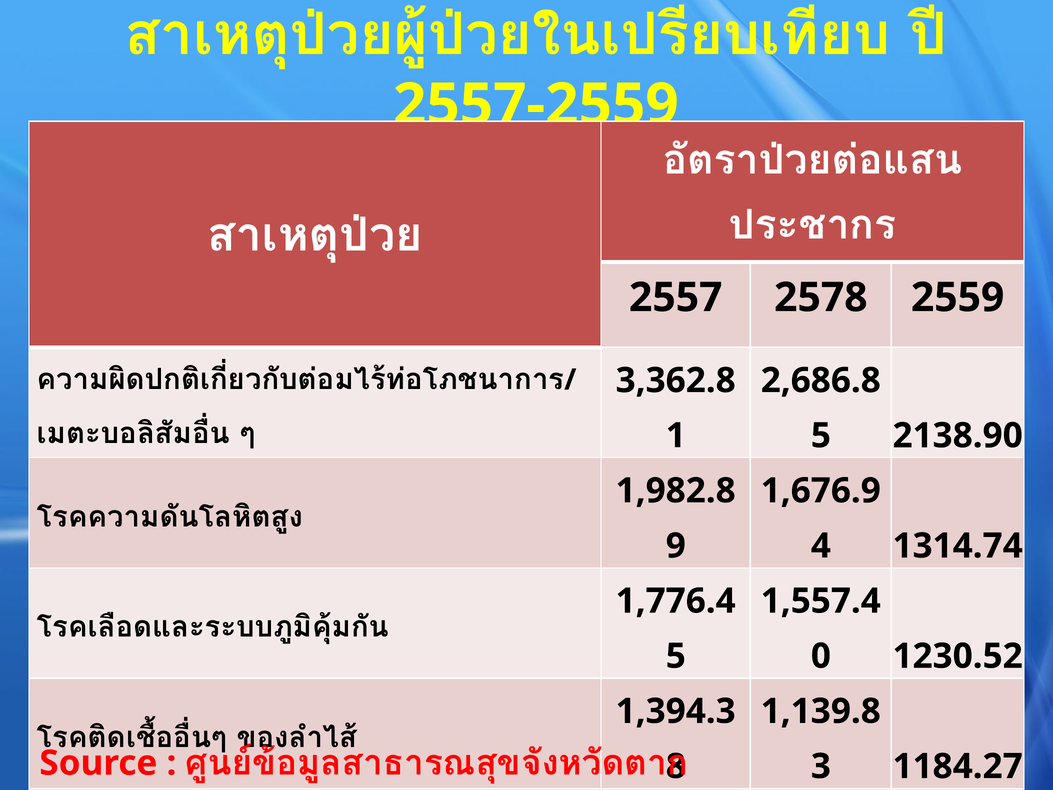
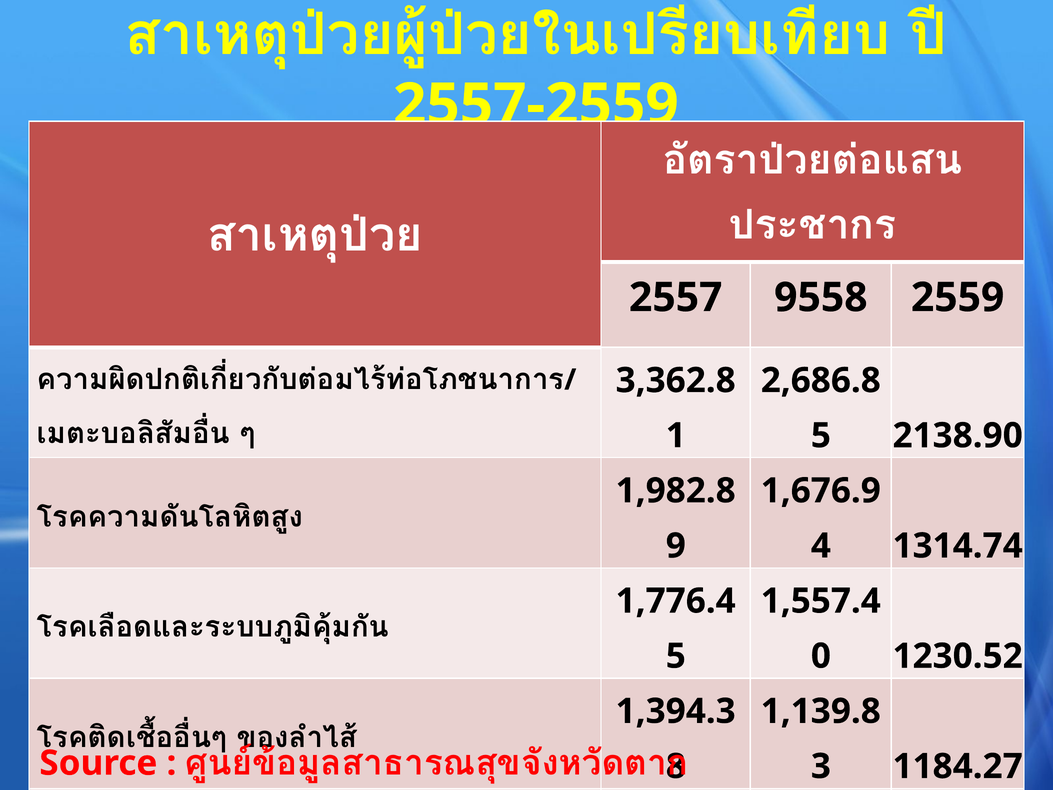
2578: 2578 -> 9558 (821, 297)
